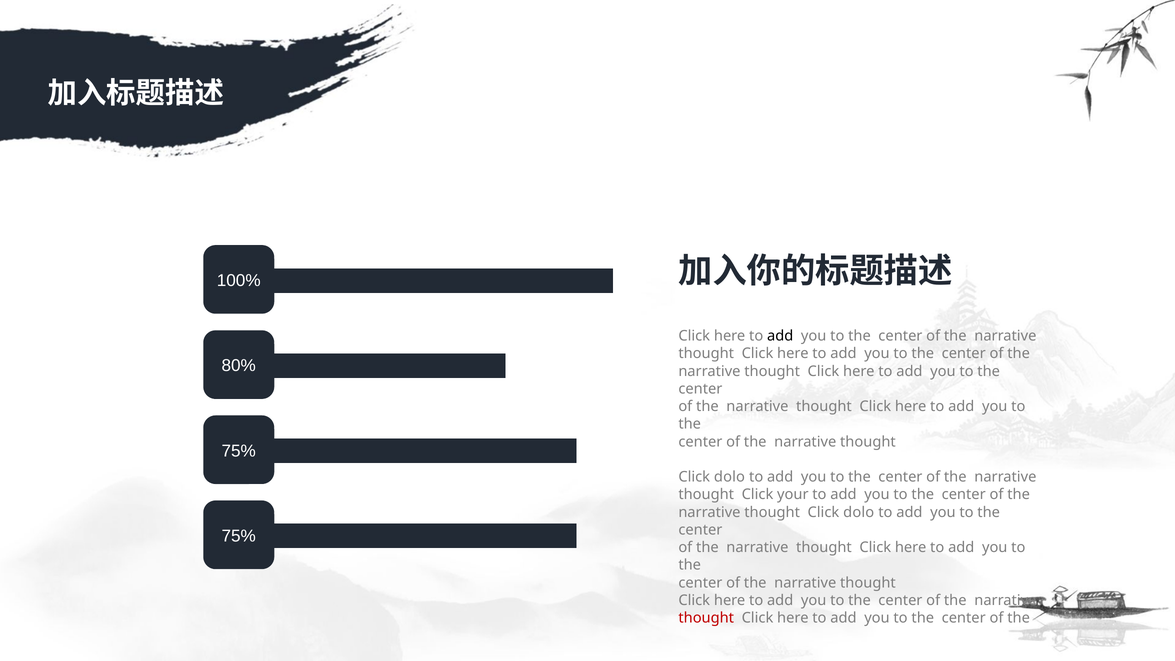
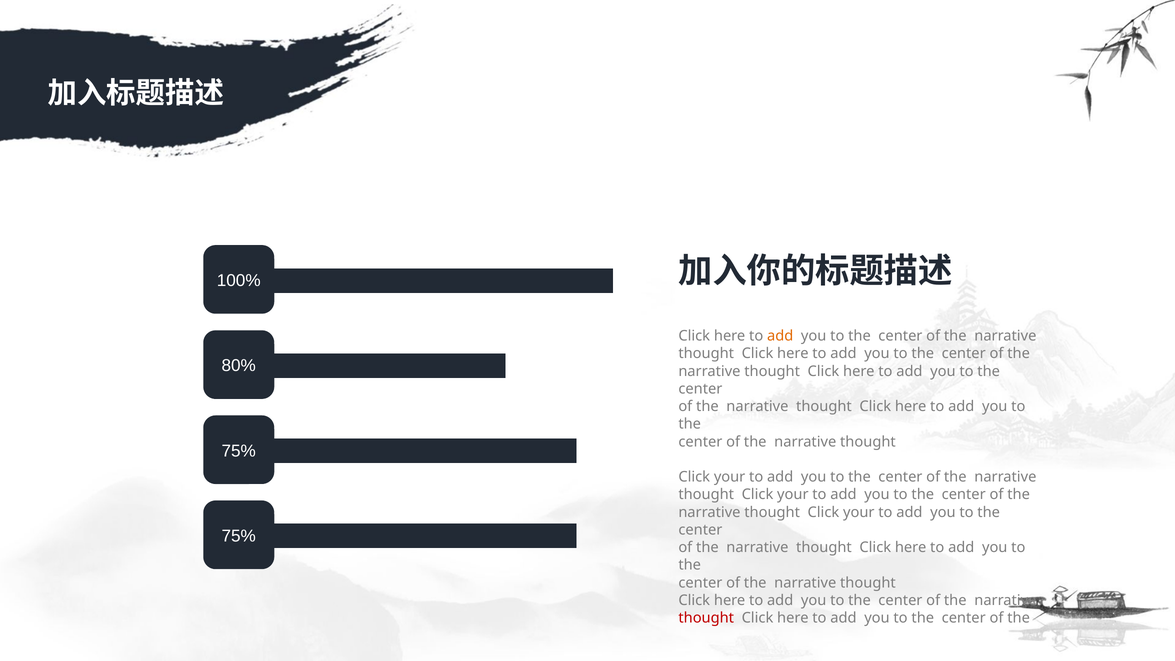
add colour: black -> orange (780, 336)
dolo: dolo -> your (730, 477)
dolo: dolo -> your (859, 512)
